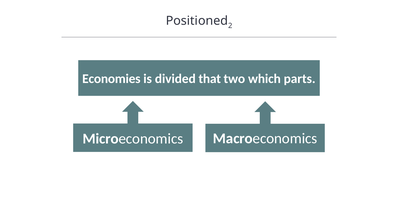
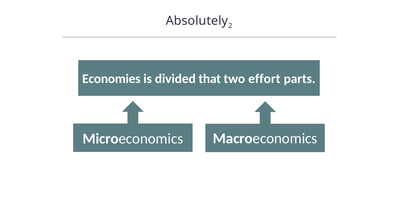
Positioned: Positioned -> Absolutely (197, 21)
which: which -> effort (264, 79)
